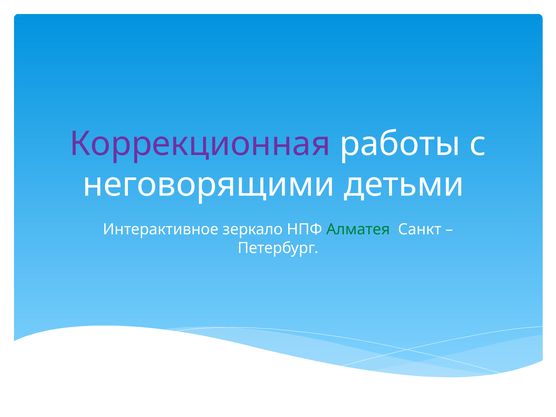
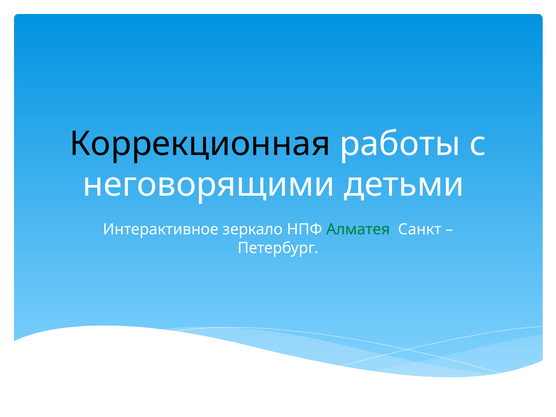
Коррекционная colour: purple -> black (200, 144)
